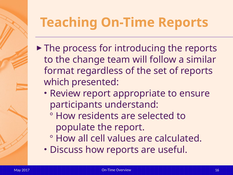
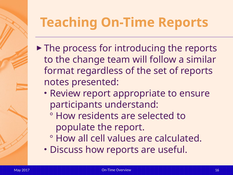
which: which -> notes (57, 82)
